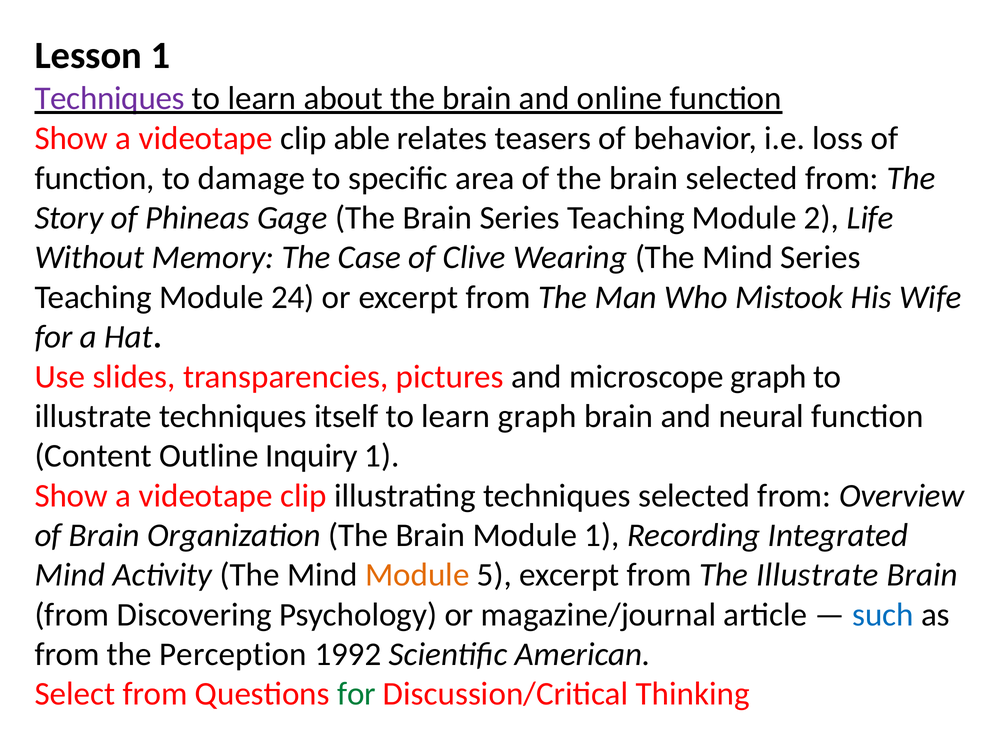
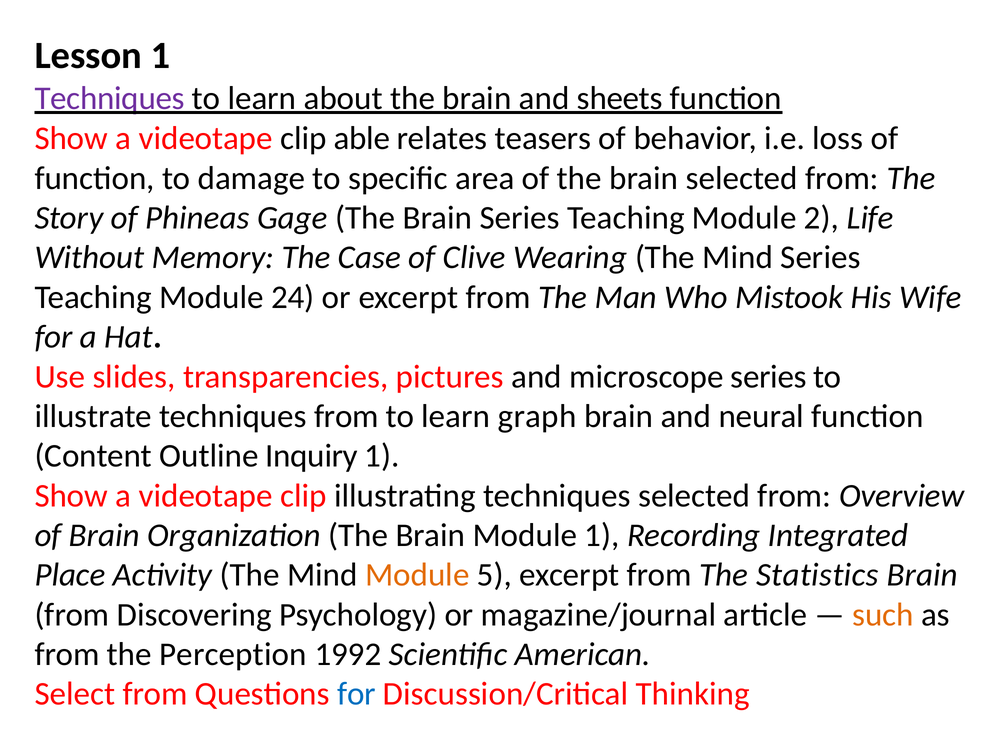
online: online -> sheets (620, 98)
microscope graph: graph -> series (769, 377)
techniques itself: itself -> from (346, 416)
Mind: Mind -> Place (70, 575)
The Illustrate: Illustrate -> Statistics (817, 575)
such colour: blue -> orange (883, 615)
for colour: green -> blue (356, 694)
